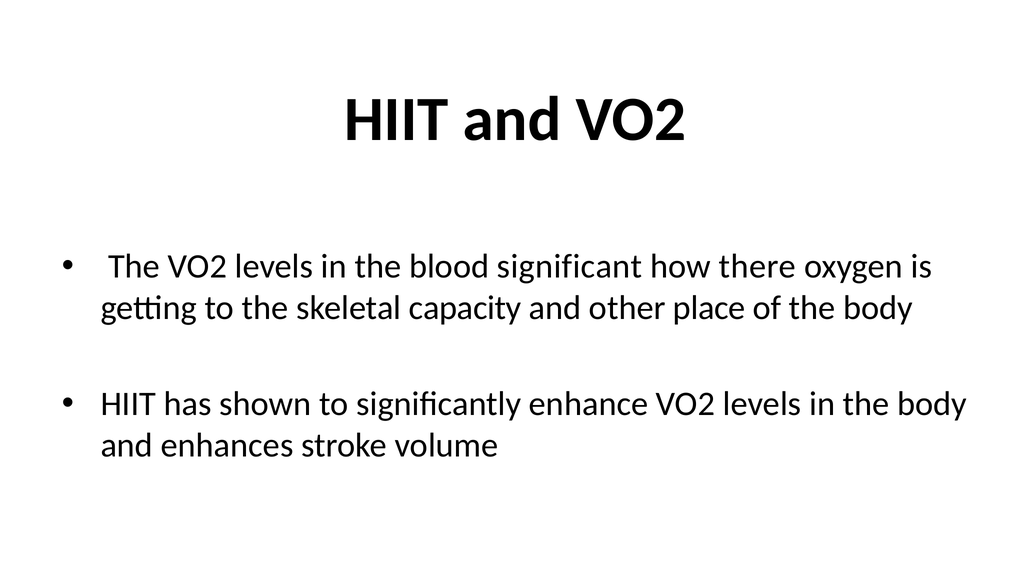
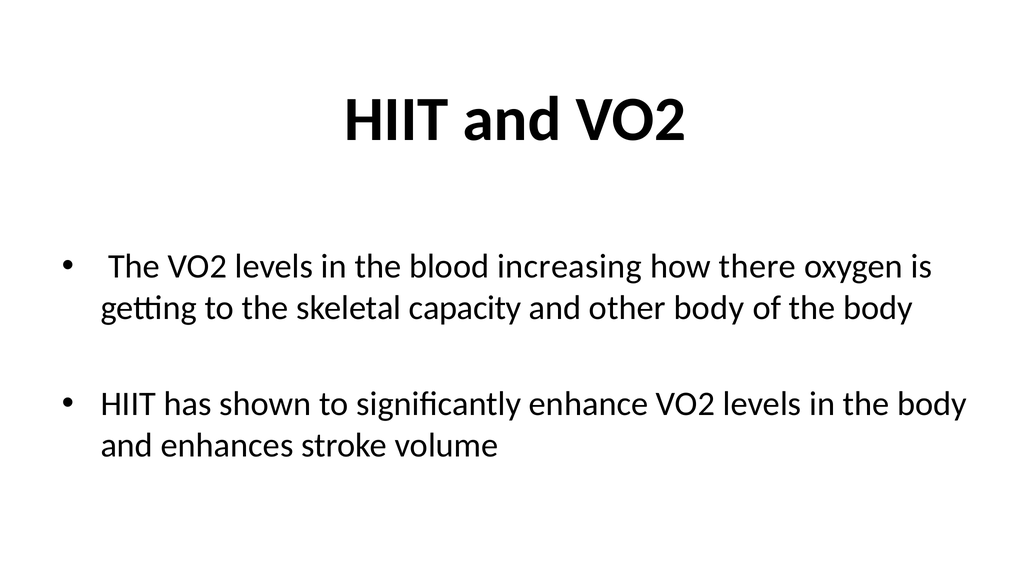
significant: significant -> increasing (570, 267)
other place: place -> body (709, 308)
